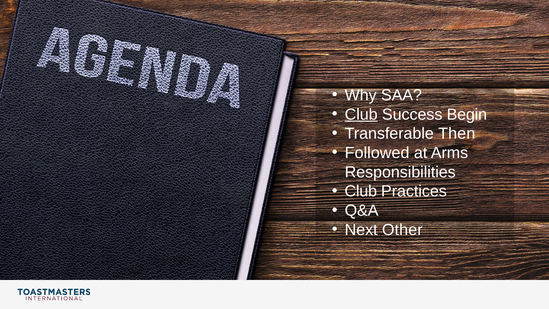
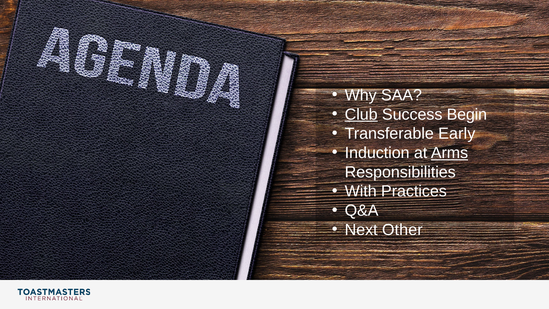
Then: Then -> Early (457, 134)
Followed: Followed -> Induction (377, 153)
Arms underline: none -> present (450, 153)
Club: Club -> With (361, 191)
